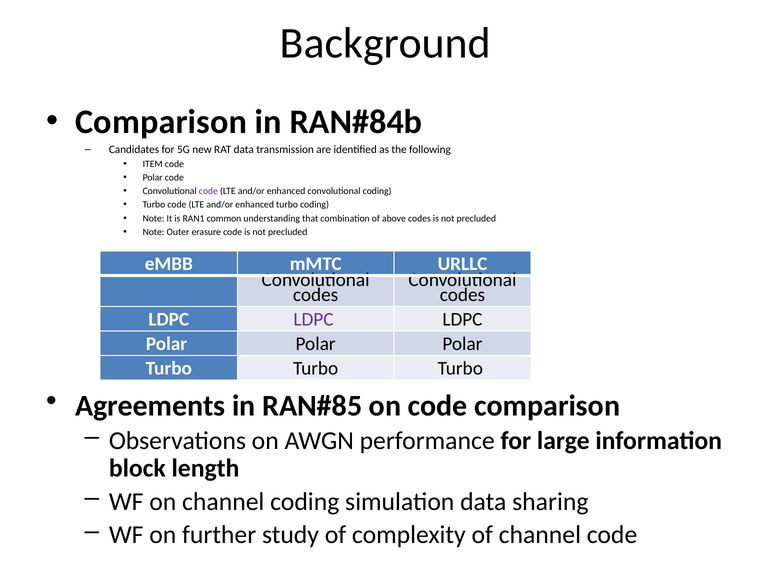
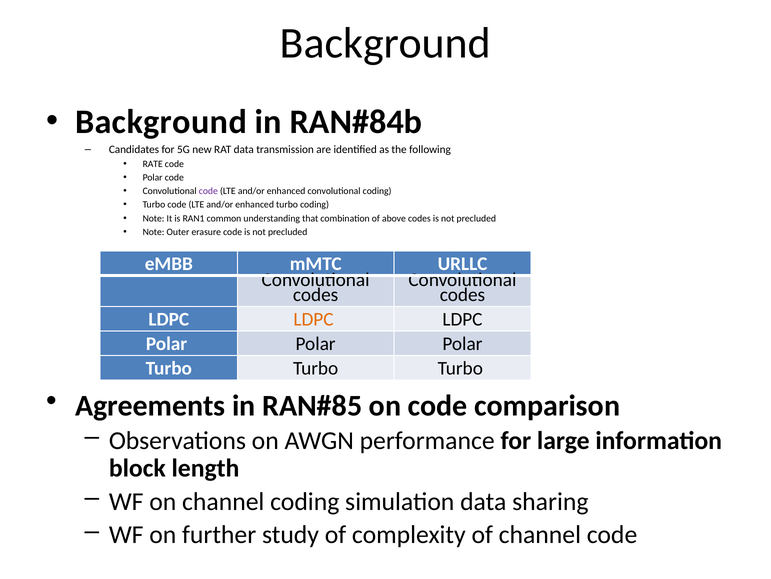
Comparison: Comparison -> Background (161, 122)
ITEM: ITEM -> RATE (153, 164)
LDPC colour: purple -> orange (313, 319)
